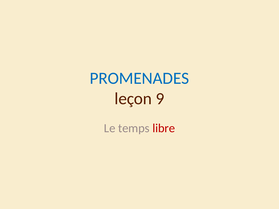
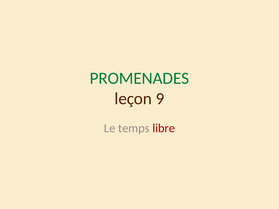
PROMENADES colour: blue -> green (139, 78)
